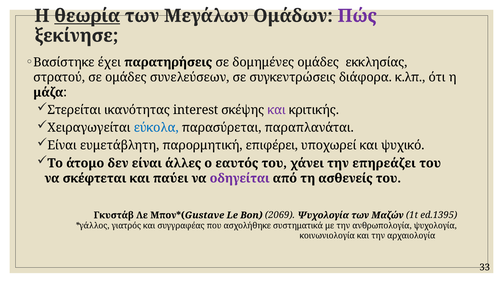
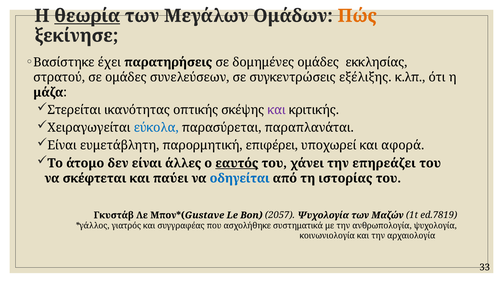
Πώς colour: purple -> orange (357, 16)
διάφορα: διάφορα -> εξέλιξης (365, 77)
interest: interest -> οπτικής (196, 110)
ψυχικό: ψυχικό -> αφορά (403, 145)
εαυτός underline: none -> present (237, 163)
οδηγείται colour: purple -> blue (240, 178)
ασθενείς: ασθενείς -> ιστορίας (345, 178)
2069: 2069 -> 2057 (280, 215)
ed.1395: ed.1395 -> ed.7819 (439, 215)
